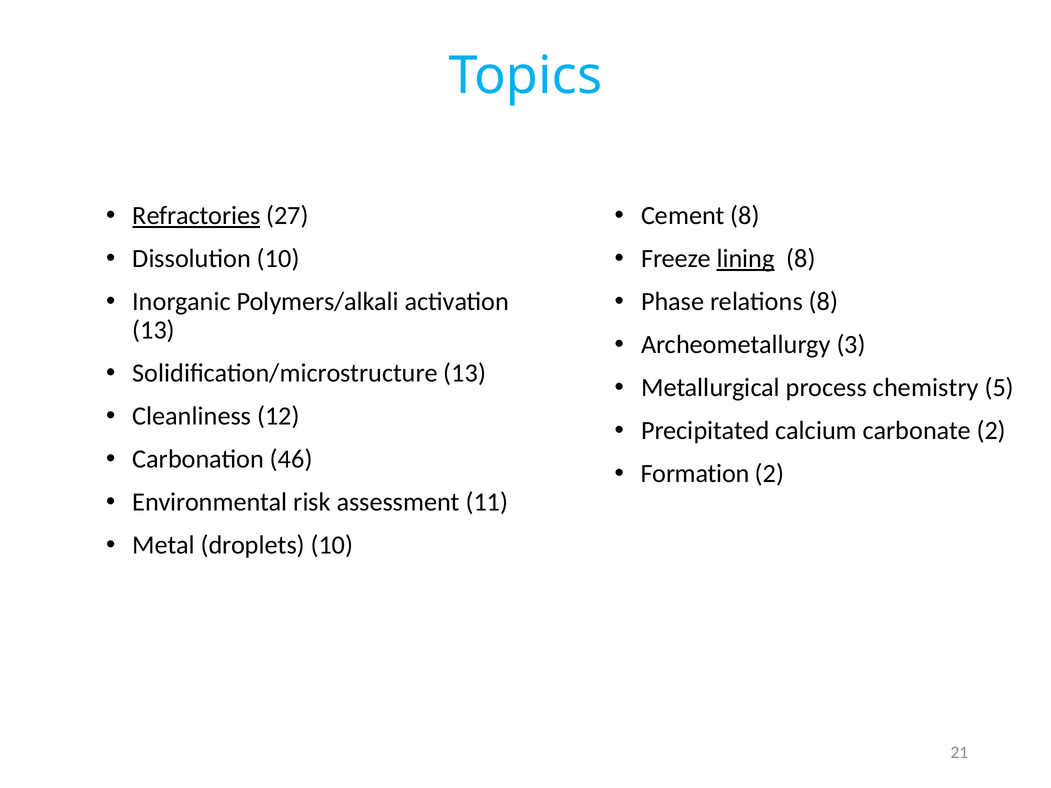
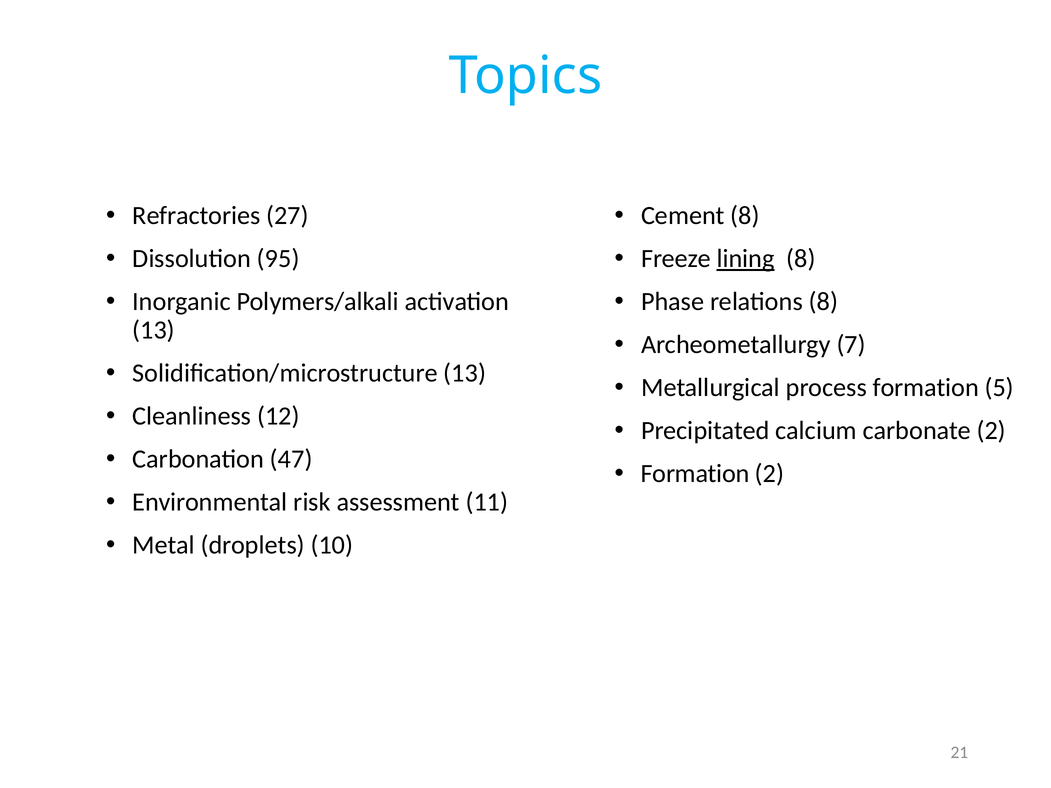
Refractories underline: present -> none (196, 216)
Dissolution 10: 10 -> 95 (278, 259)
3: 3 -> 7 (851, 345)
process chemistry: chemistry -> formation (926, 388)
46: 46 -> 47 (291, 459)
